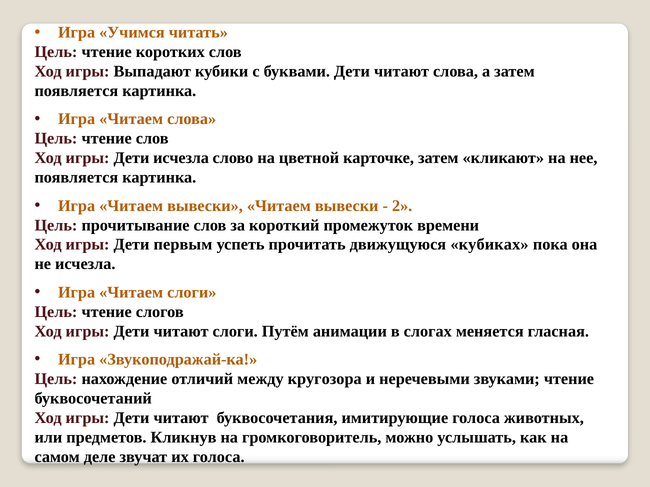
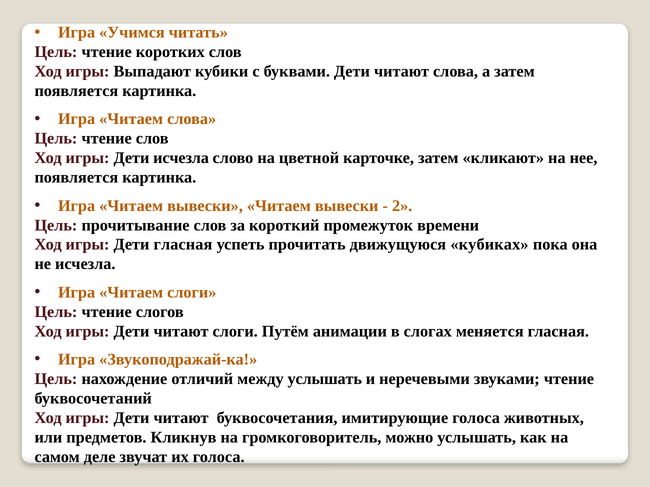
Дети первым: первым -> гласная (183, 245)
между кругозора: кругозора -> услышать (325, 379)
